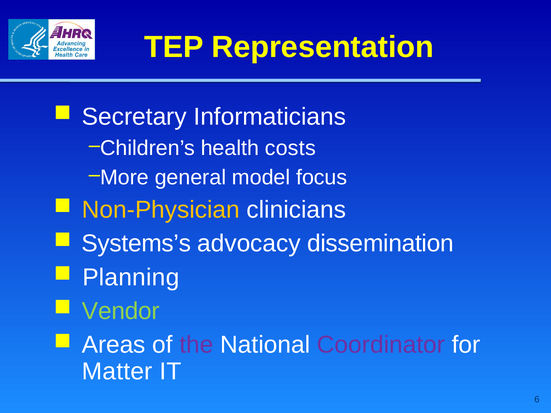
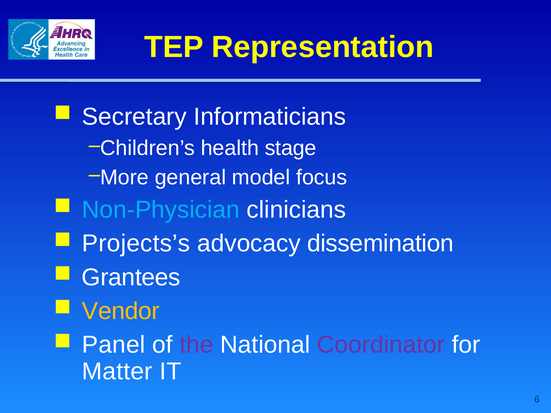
costs: costs -> stage (291, 148)
Non-Physician colour: yellow -> light blue (161, 210)
Systems’s: Systems’s -> Projects’s (136, 244)
Planning: Planning -> Grantees (131, 277)
Vendor colour: light green -> yellow (121, 311)
Areas: Areas -> Panel (114, 345)
